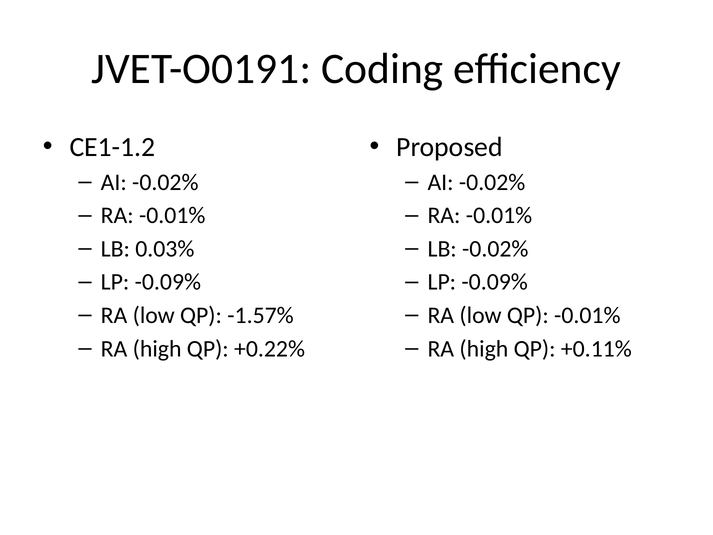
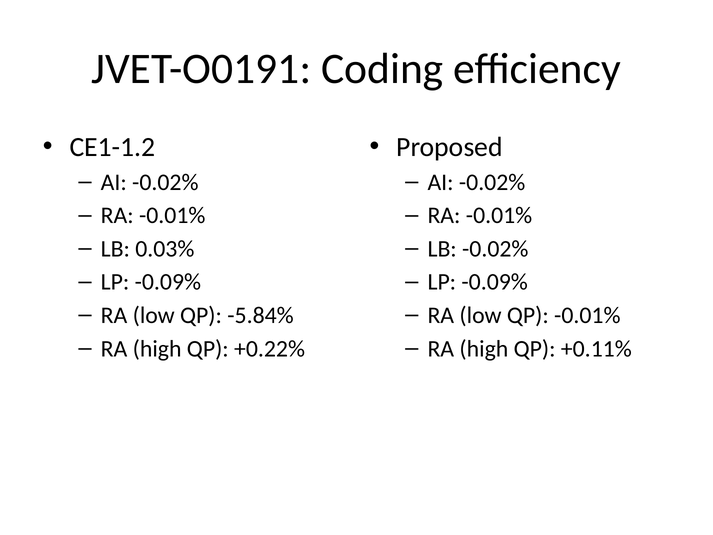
-1.57%: -1.57% -> -5.84% (261, 315)
